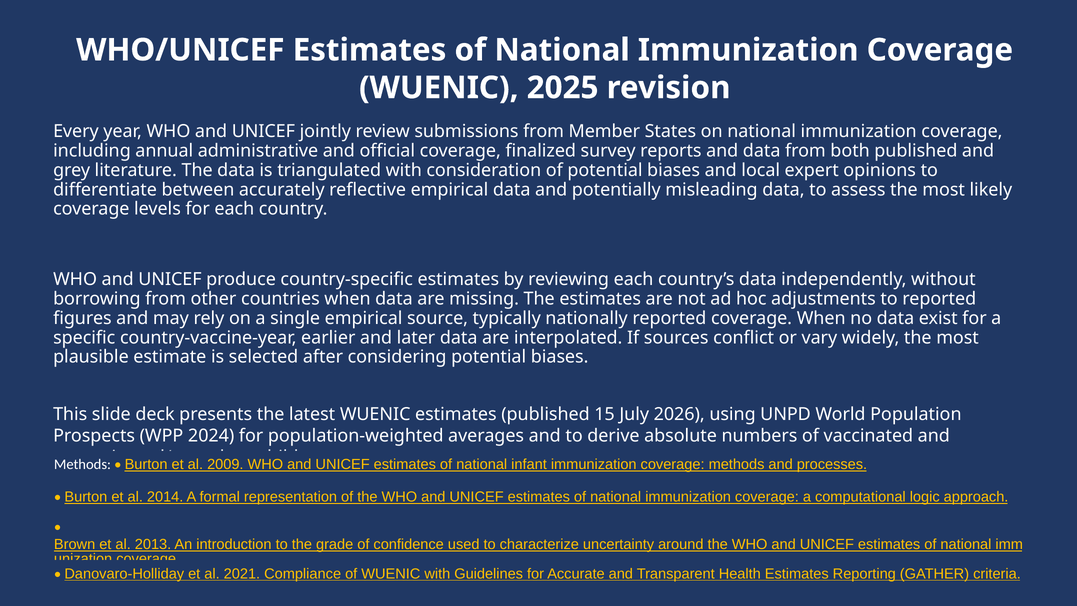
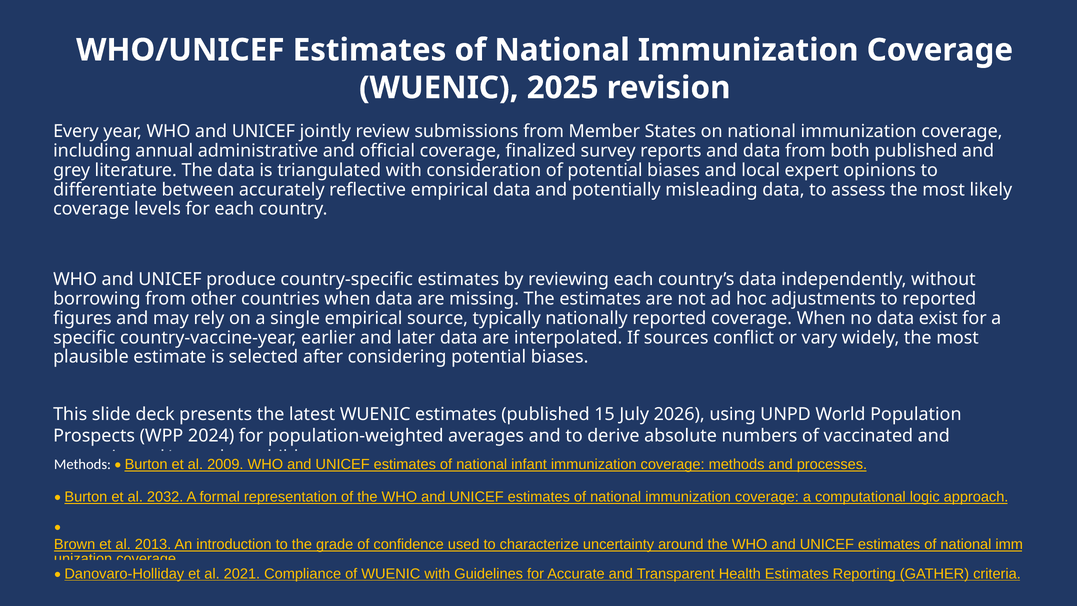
2014: 2014 -> 2032 (165, 497)
